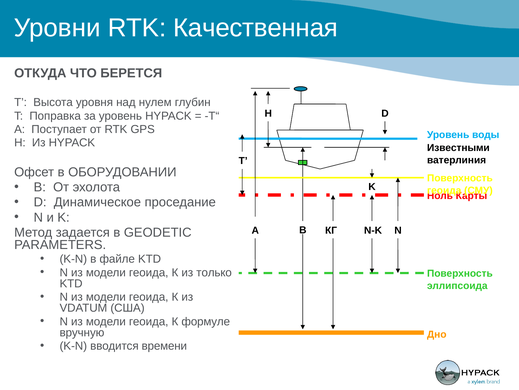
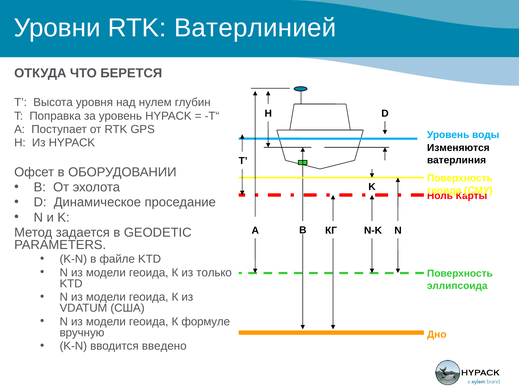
Качественная: Качественная -> Ватерлинией (255, 28)
Известными: Известными -> Изменяются (458, 148)
времени: времени -> введено (164, 345)
